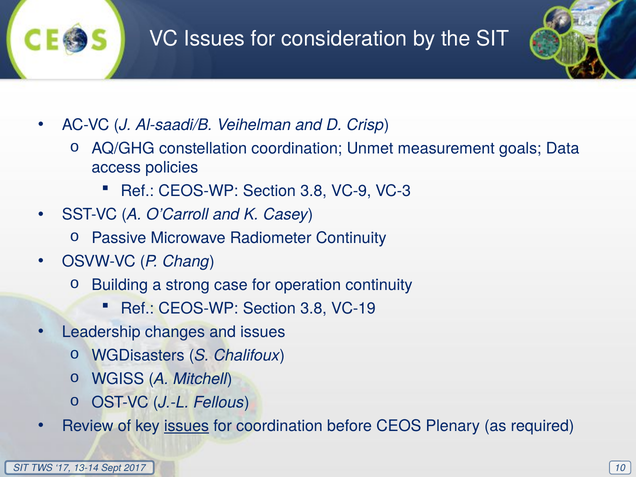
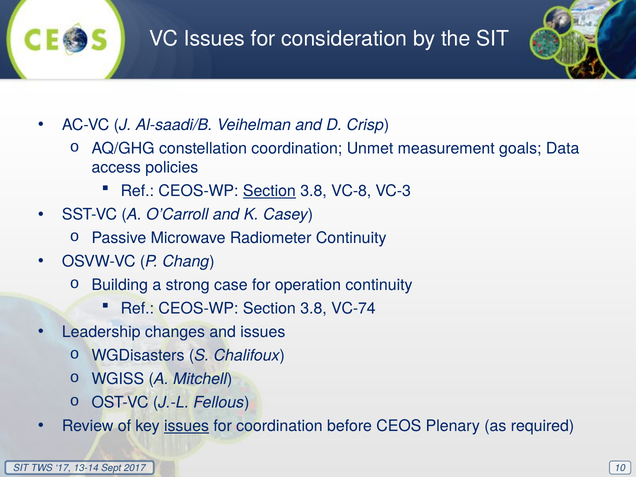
Section underline: none -> present (269, 191)
VC-9: VC-9 -> VC-8 (351, 191)
VC-19: VC-19 -> VC-74 (353, 309)
